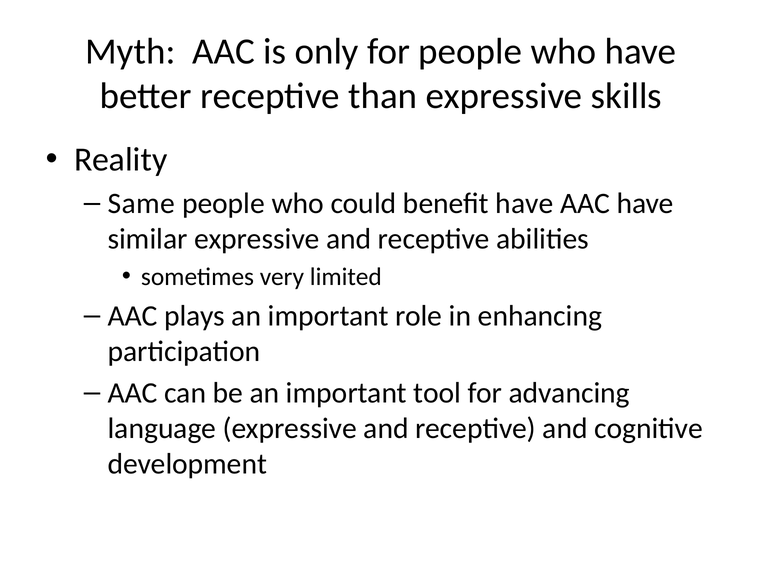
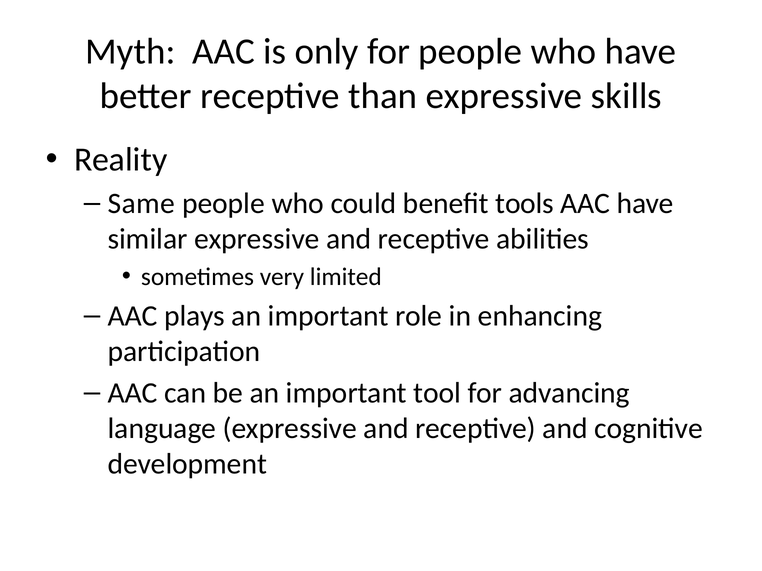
benefit have: have -> tools (525, 204)
